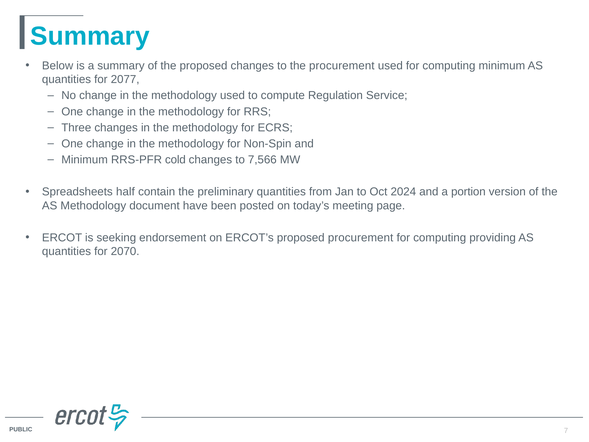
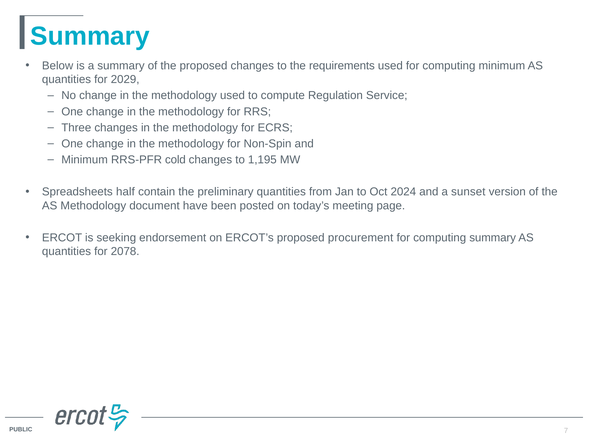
the procurement: procurement -> requirements (342, 66)
2077: 2077 -> 2029 (125, 79)
7,566: 7,566 -> 1,195 (262, 160)
portion: portion -> sunset (468, 192)
computing providing: providing -> summary (493, 238)
2070: 2070 -> 2078 (125, 251)
